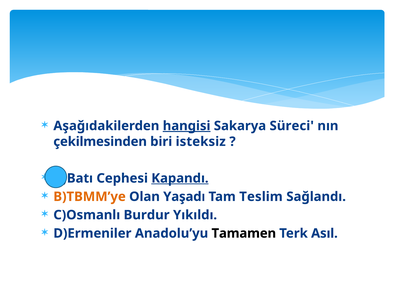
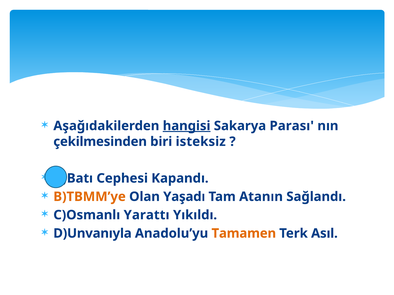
Süreci: Süreci -> Parası (292, 126)
Kapandı underline: present -> none (180, 179)
Teslim: Teslim -> Atanın (261, 197)
Burdur: Burdur -> Yarattı (147, 215)
D)Ermeniler: D)Ermeniler -> D)Unvanıyla (92, 234)
Tamamen colour: black -> orange (244, 234)
